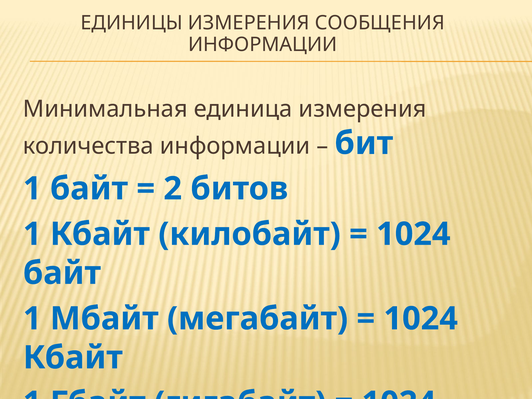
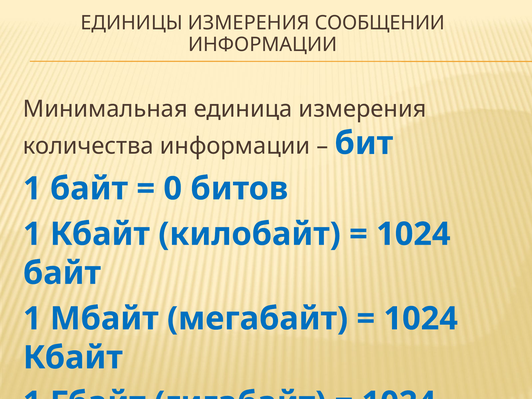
СООБЩЕНИЯ: СООБЩЕНИЯ -> СООБЩЕНИИ (380, 23)
2: 2 -> 0 (173, 189)
